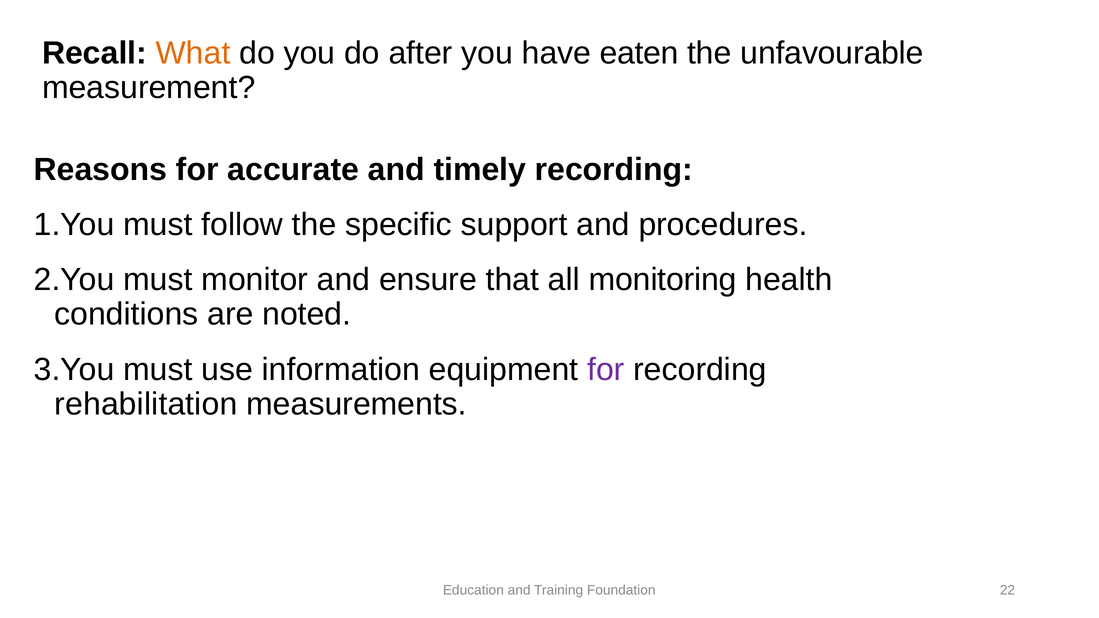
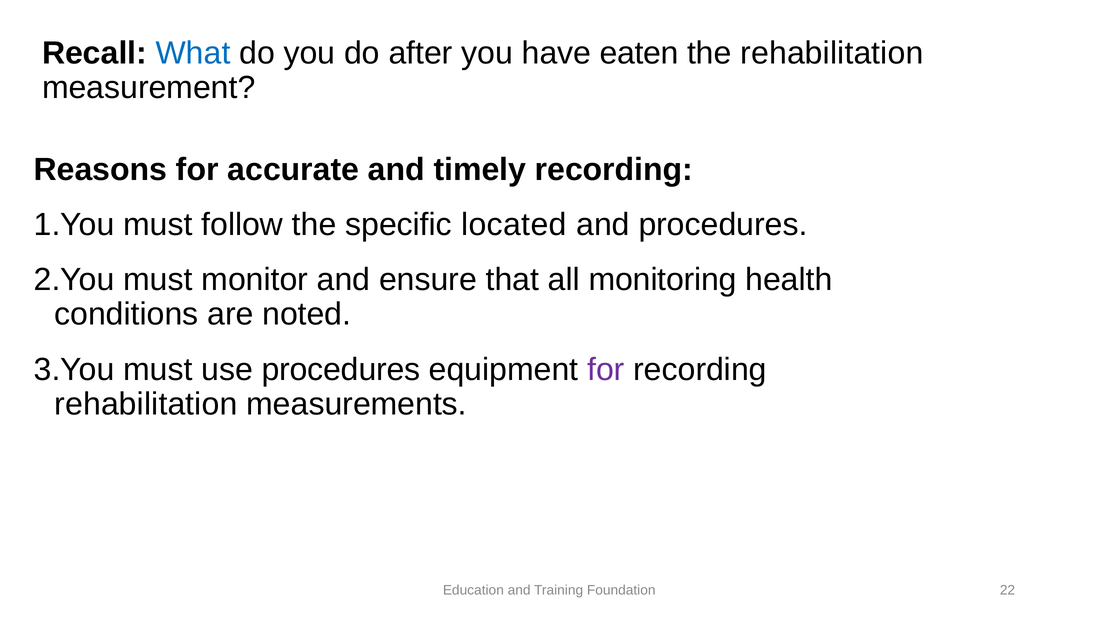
What colour: orange -> blue (193, 53)
the unfavourable: unfavourable -> rehabilitation (832, 53)
support: support -> located (514, 225)
use information: information -> procedures (341, 370)
